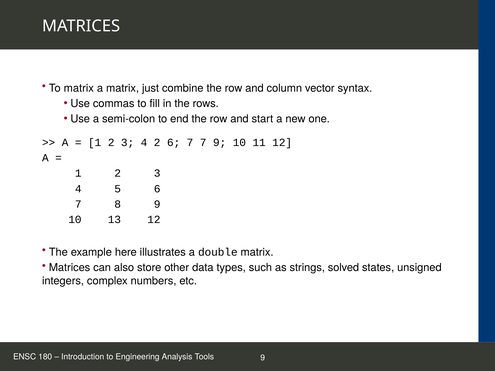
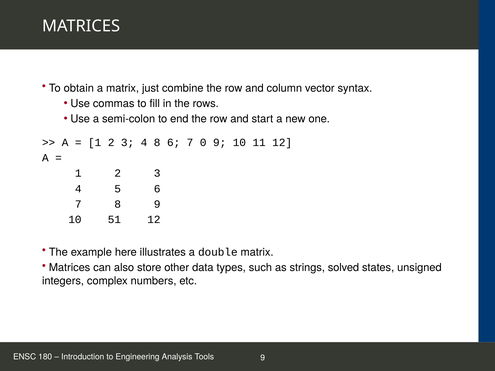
To matrix: matrix -> obtain (79, 88)
4 2: 2 -> 8 (157, 143)
7 7: 7 -> 0 (203, 143)
13: 13 -> 51 (114, 220)
